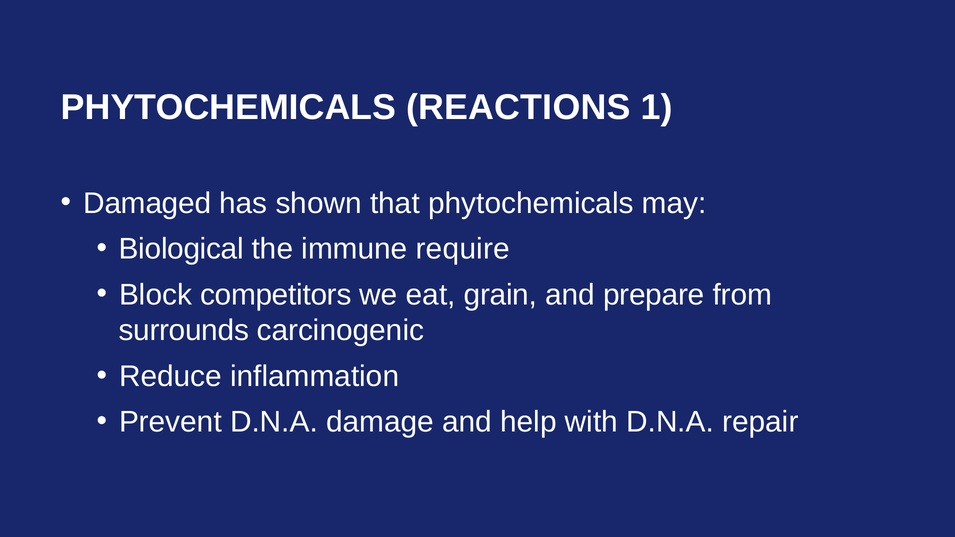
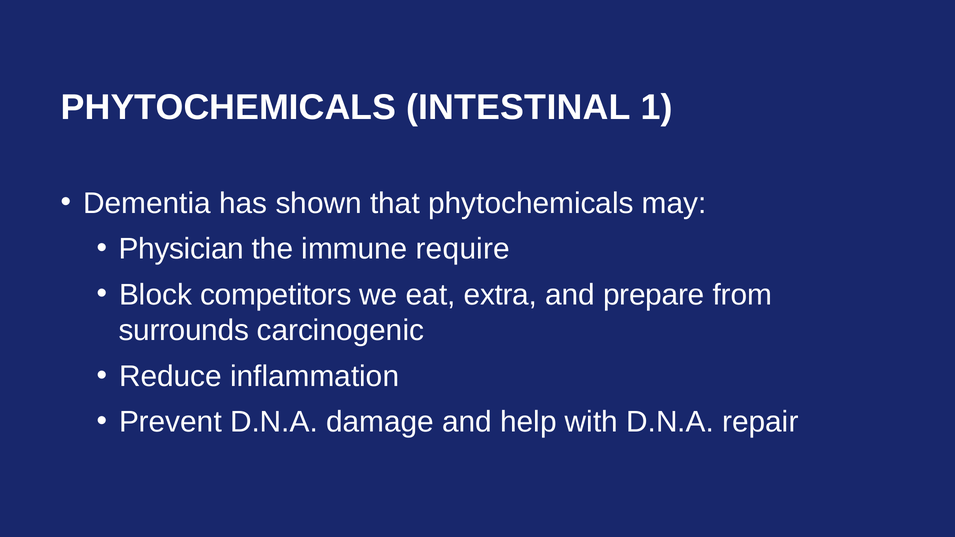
REACTIONS: REACTIONS -> INTESTINAL (518, 107)
Damaged: Damaged -> Dementia (147, 203)
Biological: Biological -> Physician (181, 249)
grain: grain -> extra (500, 295)
